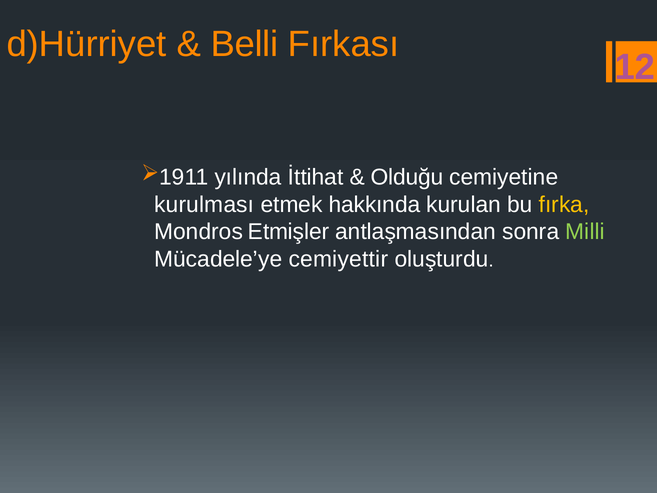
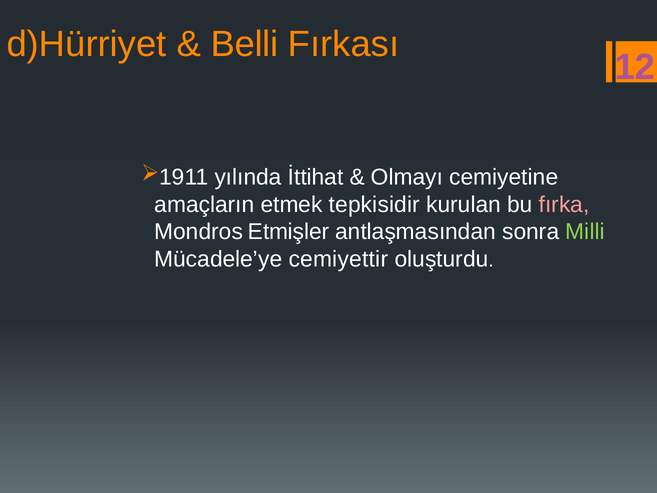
Olduğu: Olduğu -> Olmayı (407, 177)
kurulması: kurulması -> amaçların (204, 204)
hakkında: hakkında -> tepkisidir (374, 204)
fırka colour: yellow -> pink (564, 204)
